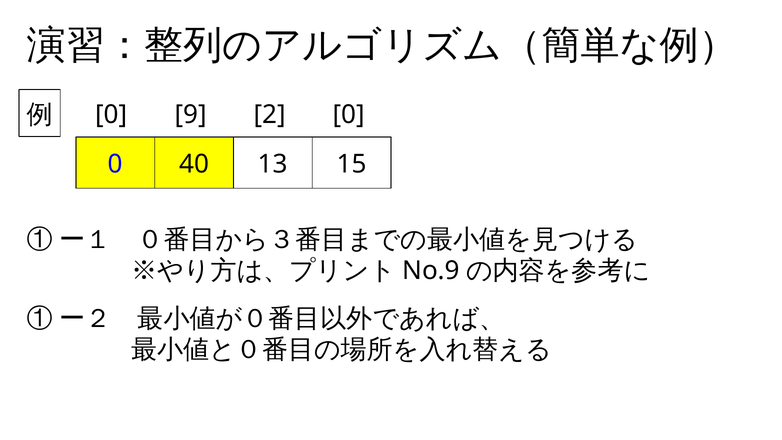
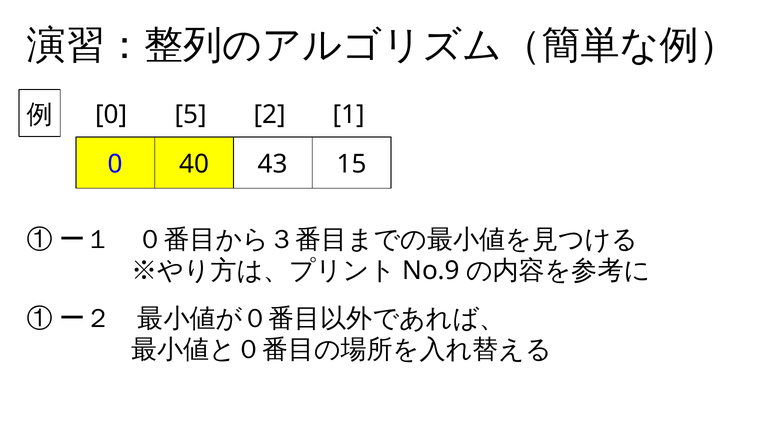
9: 9 -> 5 (191, 115)
2 0: 0 -> 1 (349, 115)
13: 13 -> 43 (273, 164)
